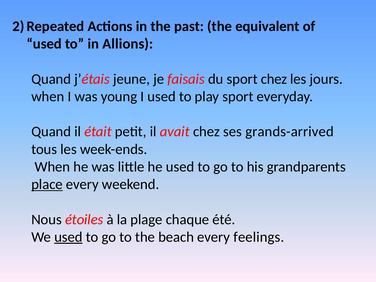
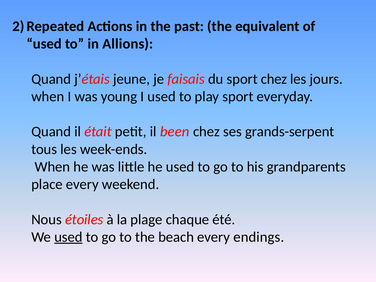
avait: avait -> been (175, 132)
grands-arrived: grands-arrived -> grands-serpent (290, 132)
place underline: present -> none (47, 184)
feelings: feelings -> endings (259, 237)
